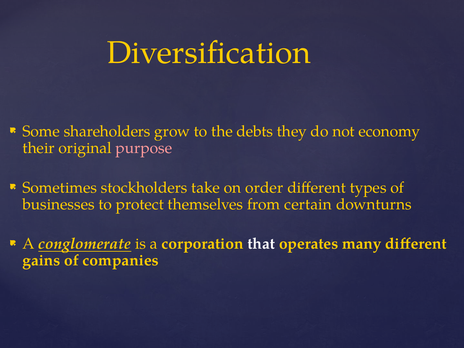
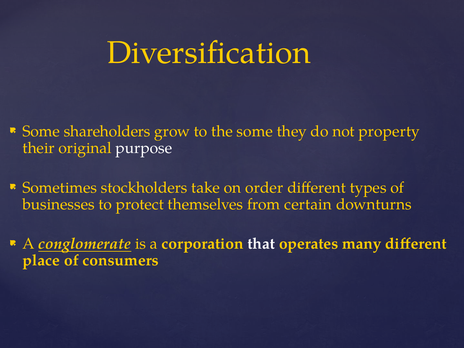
the debts: debts -> some (255, 131)
economy: economy -> property (389, 131)
purpose colour: pink -> white (144, 148)
gains: gains -> place (41, 261)
companies: companies -> consumers (121, 261)
